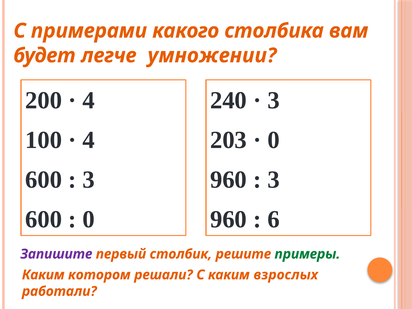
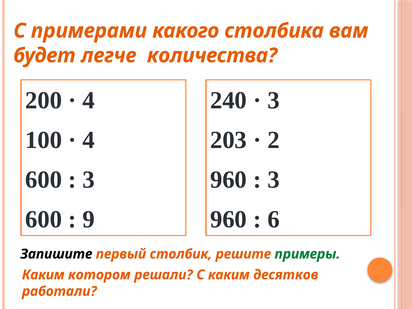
умножении: умножении -> количества (212, 56)
0: 0 -> 2 (274, 140)
0: 0 -> 9 (89, 219)
Запишите colour: purple -> black (56, 254)
взрослых: взрослых -> десятков (286, 275)
